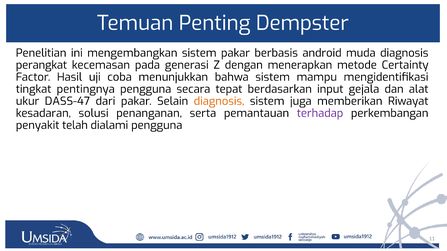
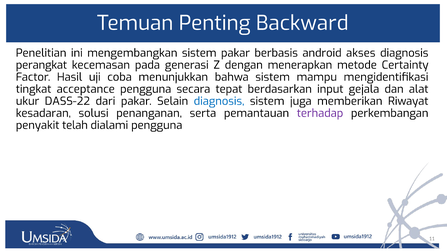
Dempster: Dempster -> Backward (302, 23)
muda: muda -> akses (361, 53)
pentingnya: pentingnya -> acceptance (86, 89)
DASS-47: DASS-47 -> DASS-22 (67, 101)
diagnosis colour: orange -> blue (219, 101)
